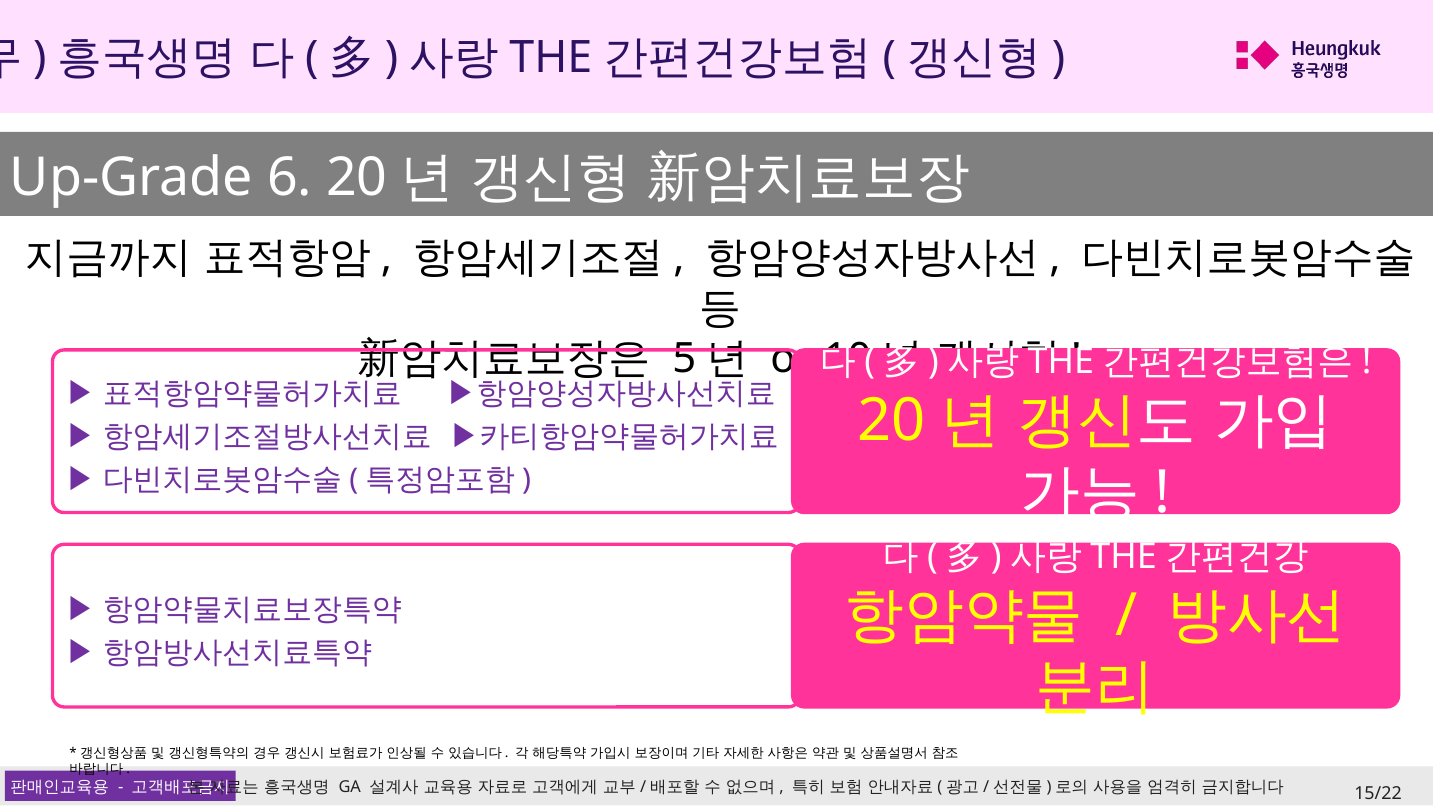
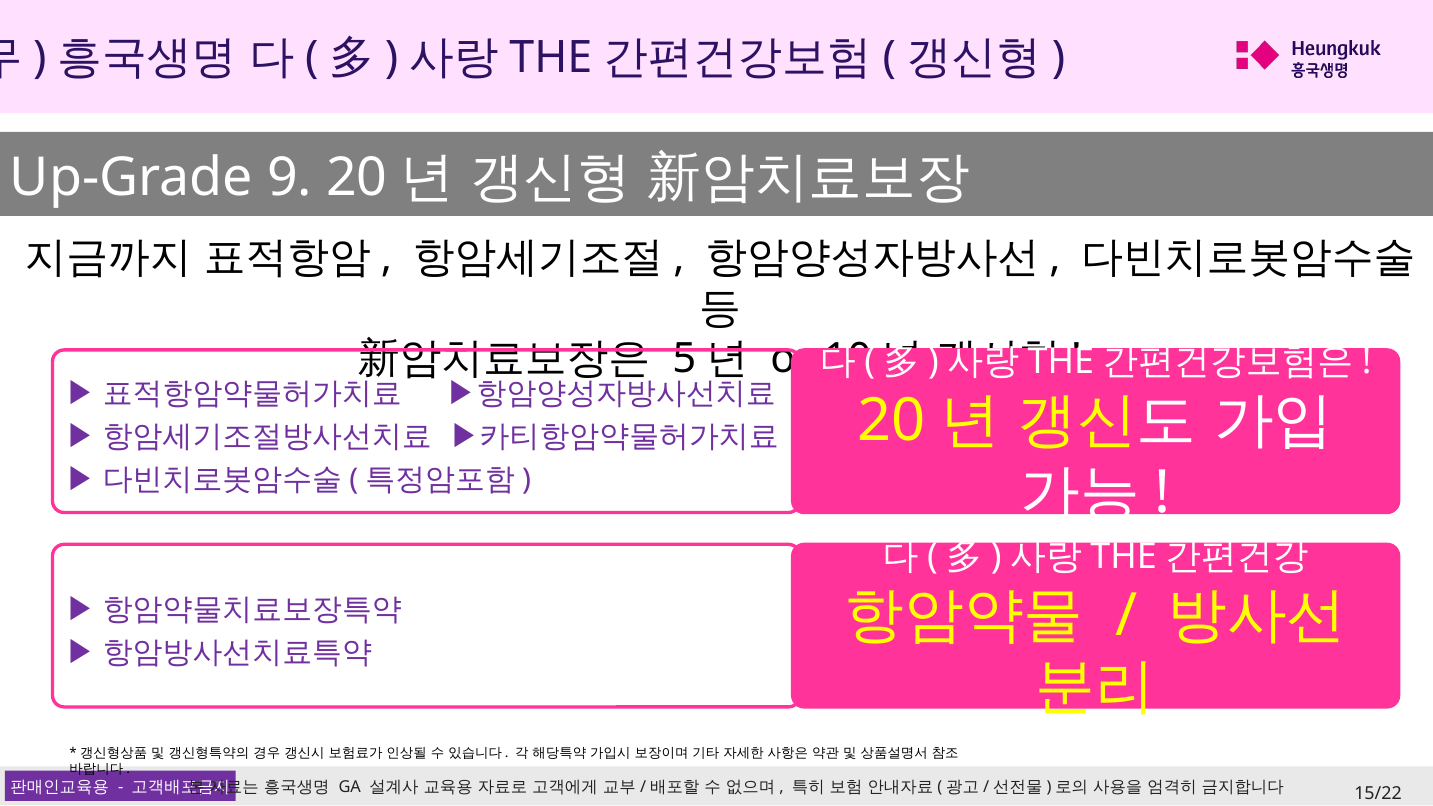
6: 6 -> 9 (290, 178)
